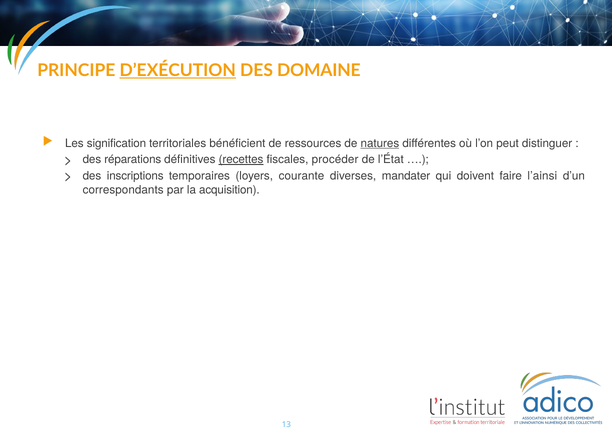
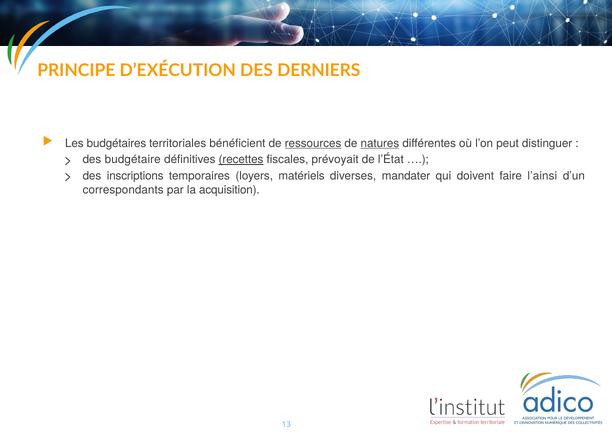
D’EXÉCUTION underline: present -> none (178, 70)
DOMAINE: DOMAINE -> DERNIERS (319, 70)
signification: signification -> budgétaires (117, 143)
ressources underline: none -> present (313, 143)
réparations: réparations -> budgétaire (133, 159)
procéder: procéder -> prévoyait (335, 159)
courante: courante -> matériels (302, 176)
